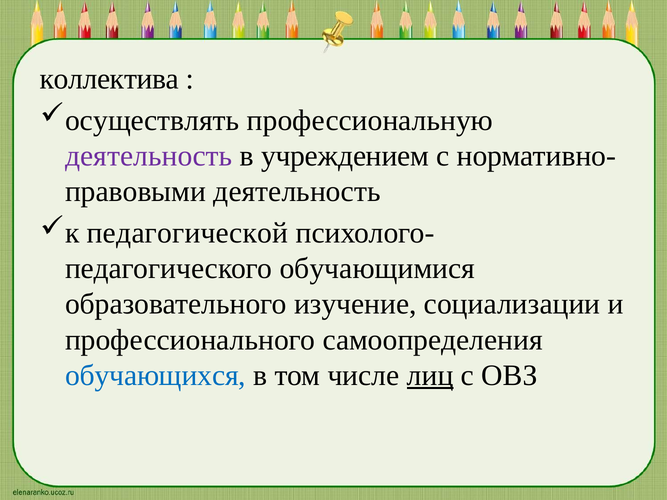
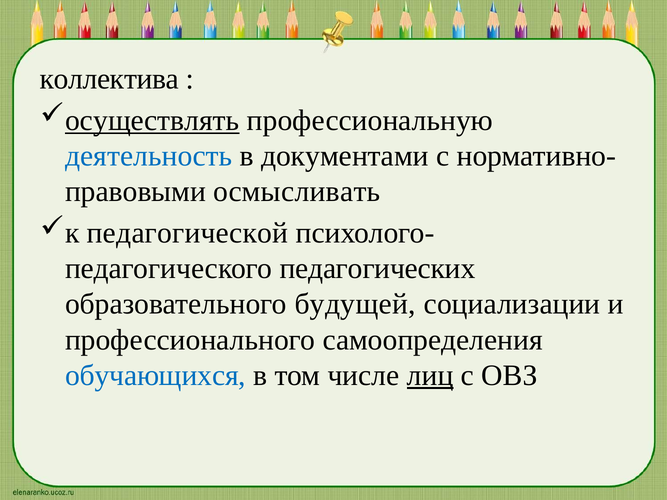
осуществлять underline: none -> present (152, 120)
деятельность colour: purple -> blue (149, 156)
учреждением: учреждением -> документами (345, 156)
деятельность: деятельность -> осмысливать (297, 192)
обучающимися: обучающимися -> педагогических (377, 269)
изучение: изучение -> будущей (355, 304)
